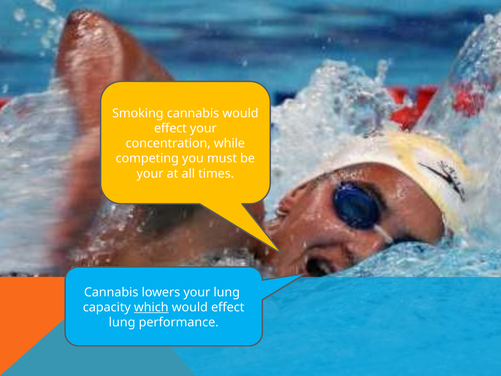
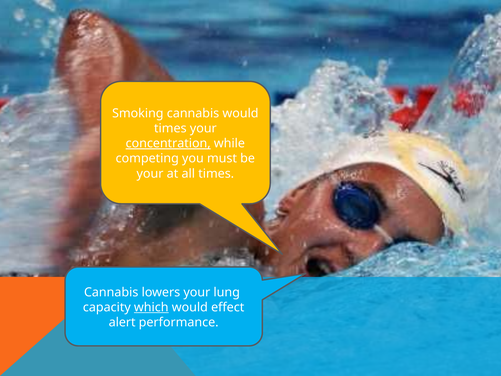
effect: effect -> times (170, 128)
concentration underline: none -> present (168, 143)
lung: lung -> alert (122, 322)
